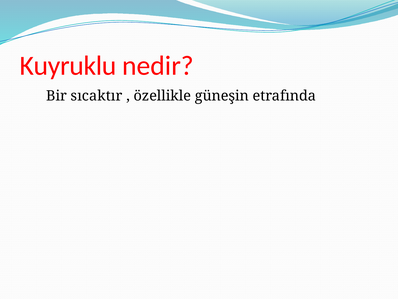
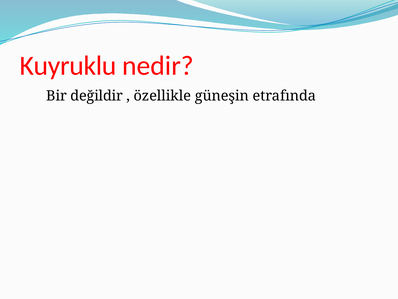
sıcaktır: sıcaktır -> değildir (97, 96)
